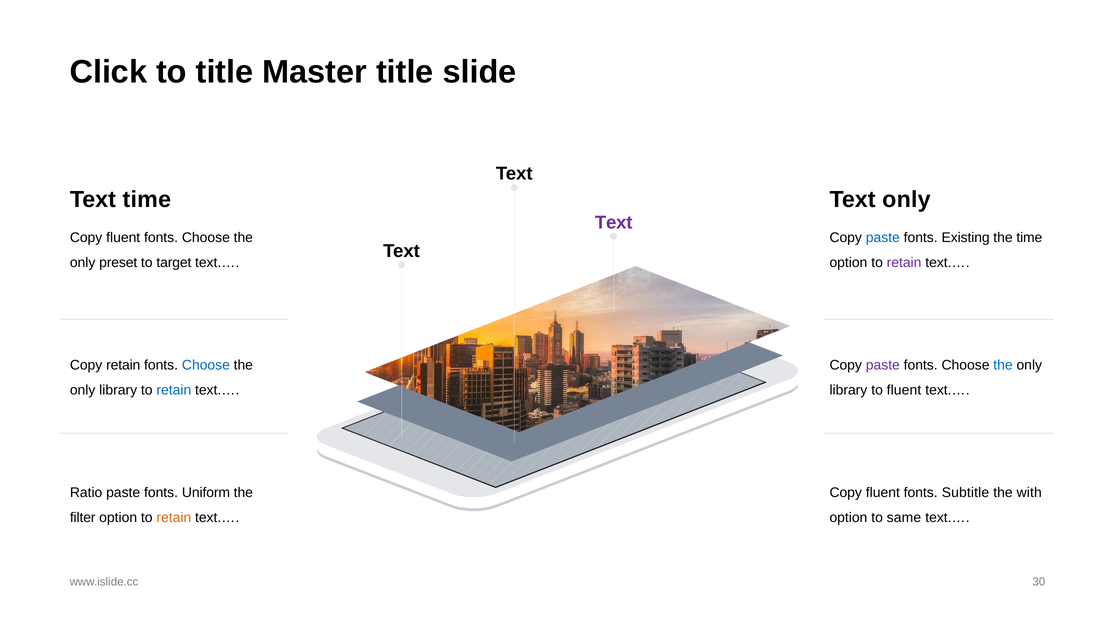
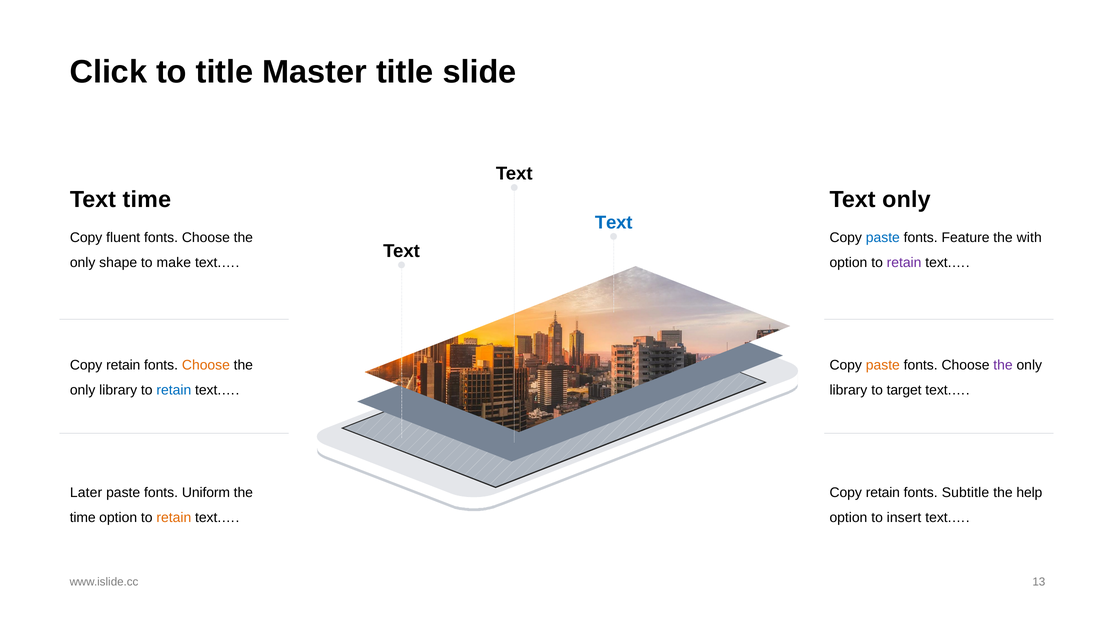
Text colour: purple -> blue (614, 222)
Existing: Existing -> Feature (966, 238)
the time: time -> with (1029, 238)
preset: preset -> shape (118, 263)
target: target -> make (174, 263)
Choose colour: blue -> orange (206, 365)
paste colour: purple -> orange (883, 365)
the colour: blue -> purple (1003, 365)
to fluent: fluent -> target (904, 390)
Ratio: Ratio -> Later (86, 493)
fluent: fluent -> retain (883, 493)
with: with -> help (1029, 493)
filter: filter -> time (83, 518)
same: same -> insert (904, 518)
30: 30 -> 13 (1039, 582)
